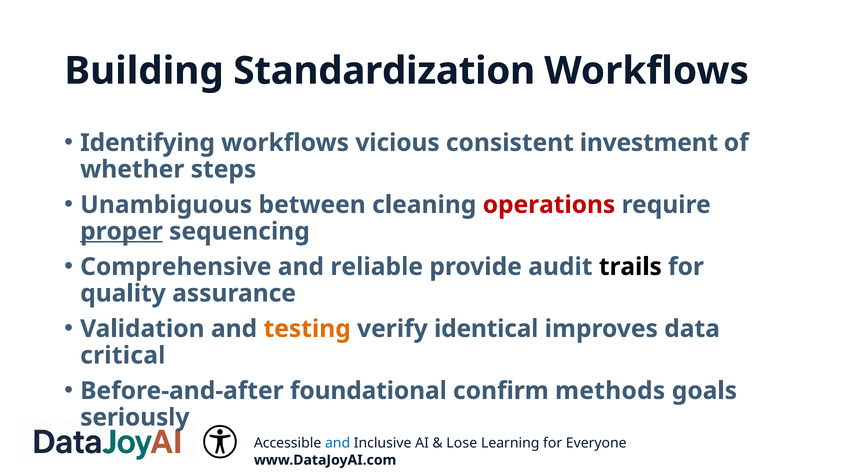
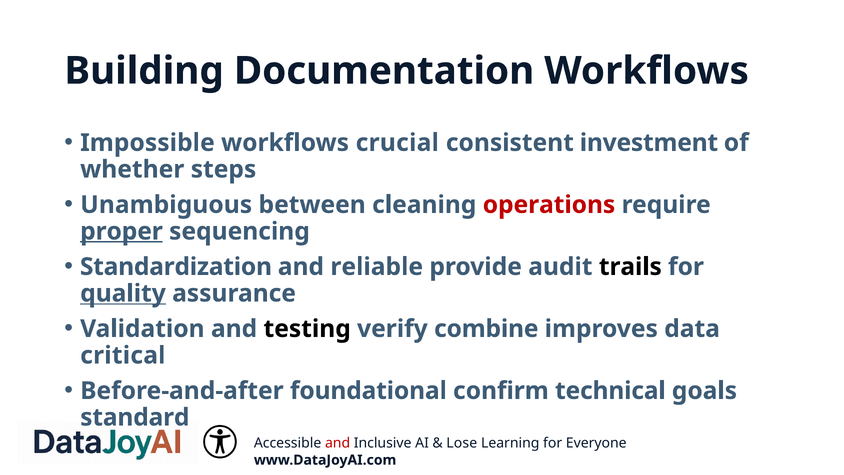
Standardization: Standardization -> Documentation (384, 71)
Identifying: Identifying -> Impossible (147, 143)
vicious: vicious -> crucial (397, 143)
Comprehensive: Comprehensive -> Standardization (176, 267)
quality underline: none -> present (123, 293)
testing colour: orange -> black (307, 329)
identical: identical -> combine (486, 329)
methods: methods -> technical (610, 391)
seriously: seriously -> standard (135, 417)
and colour: blue -> red (338, 443)
